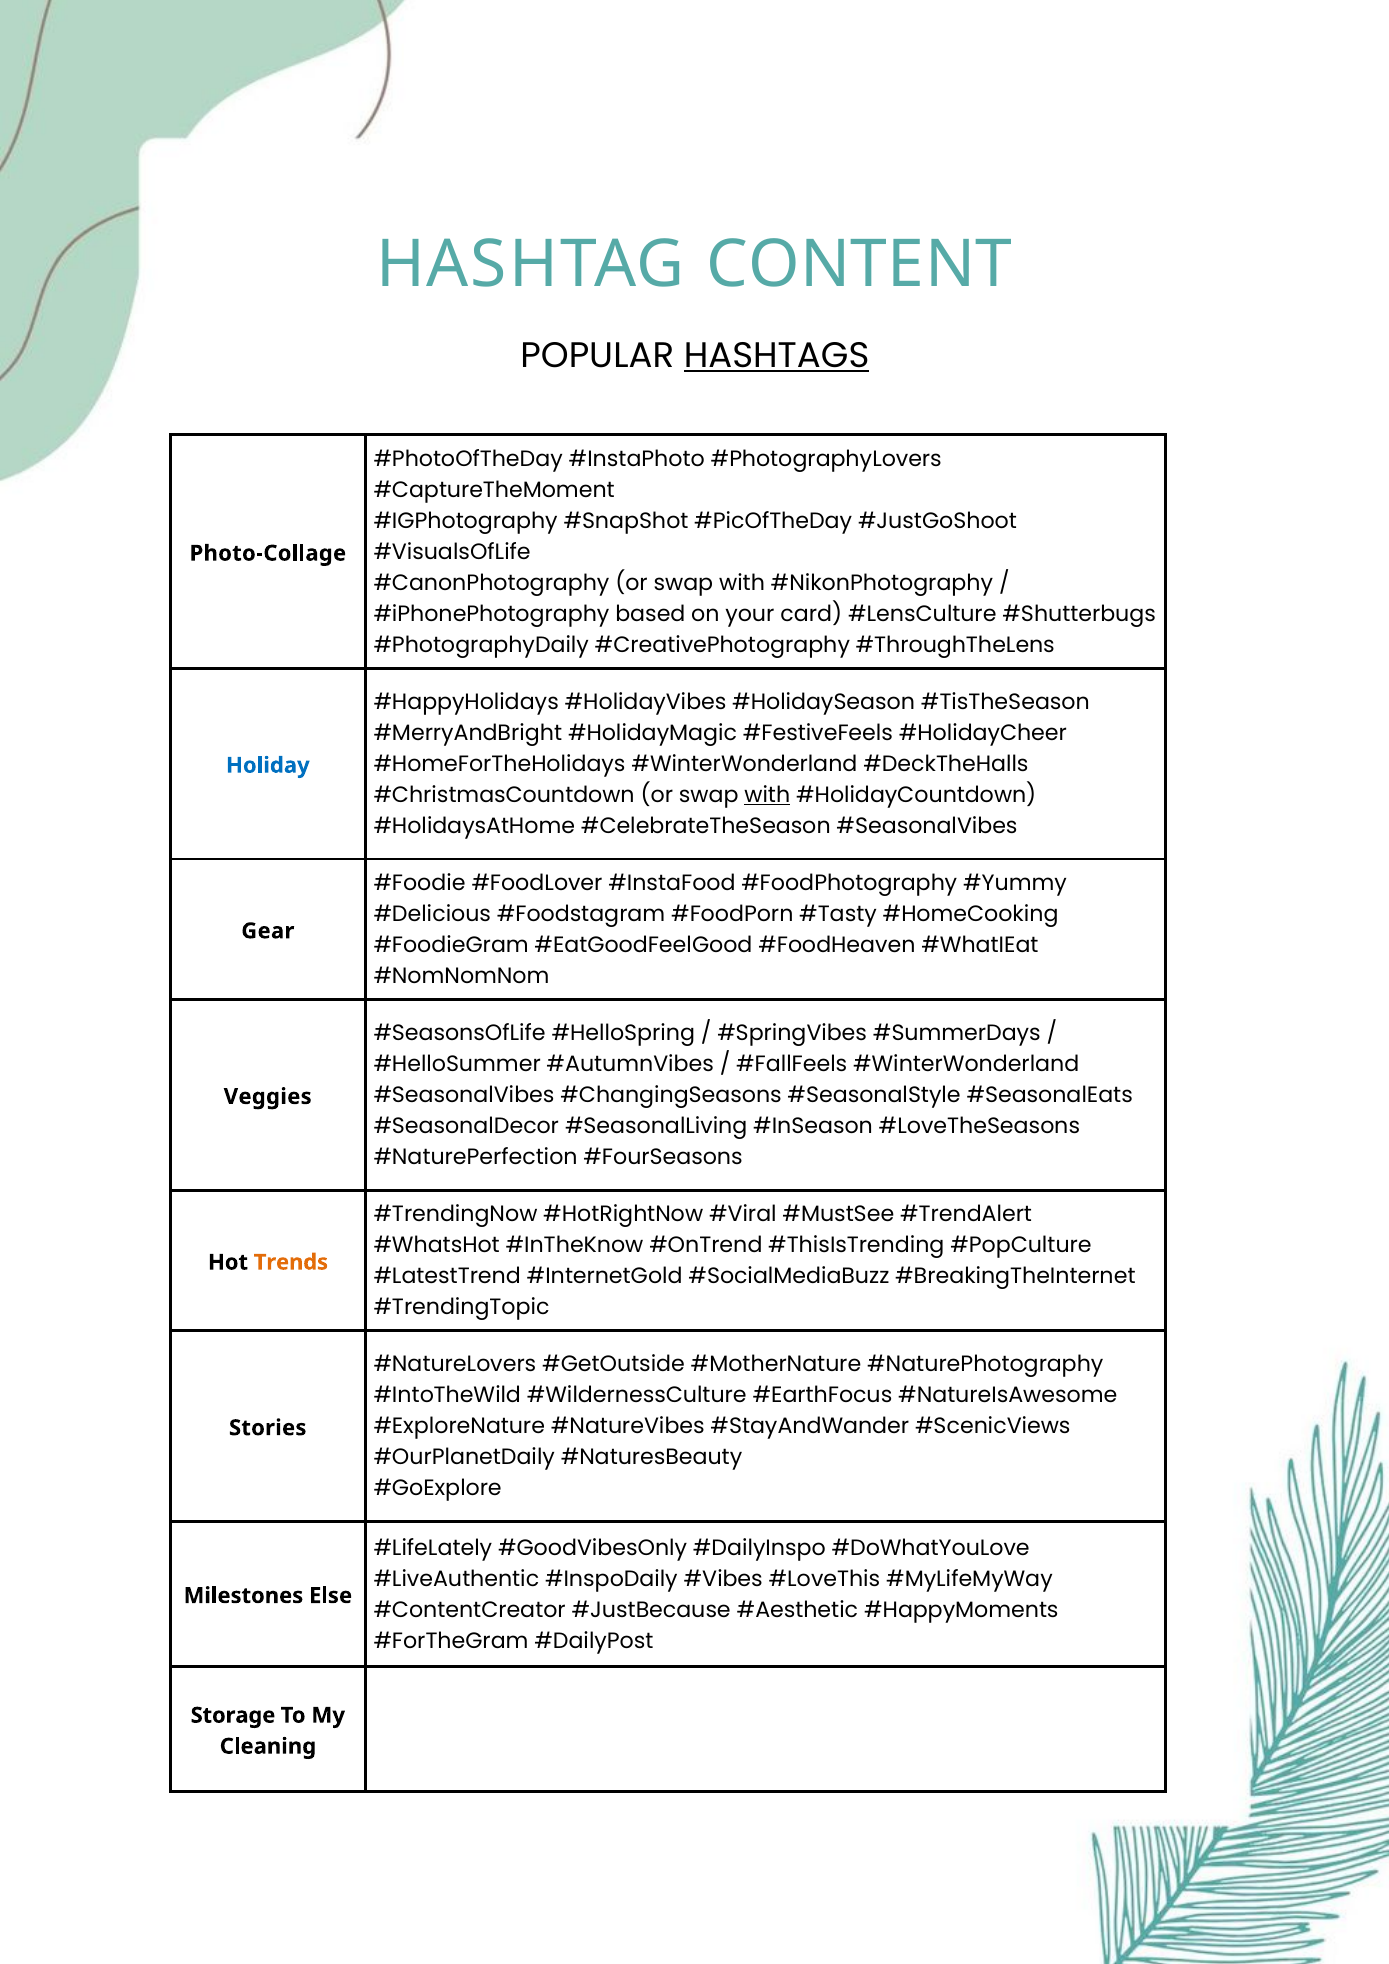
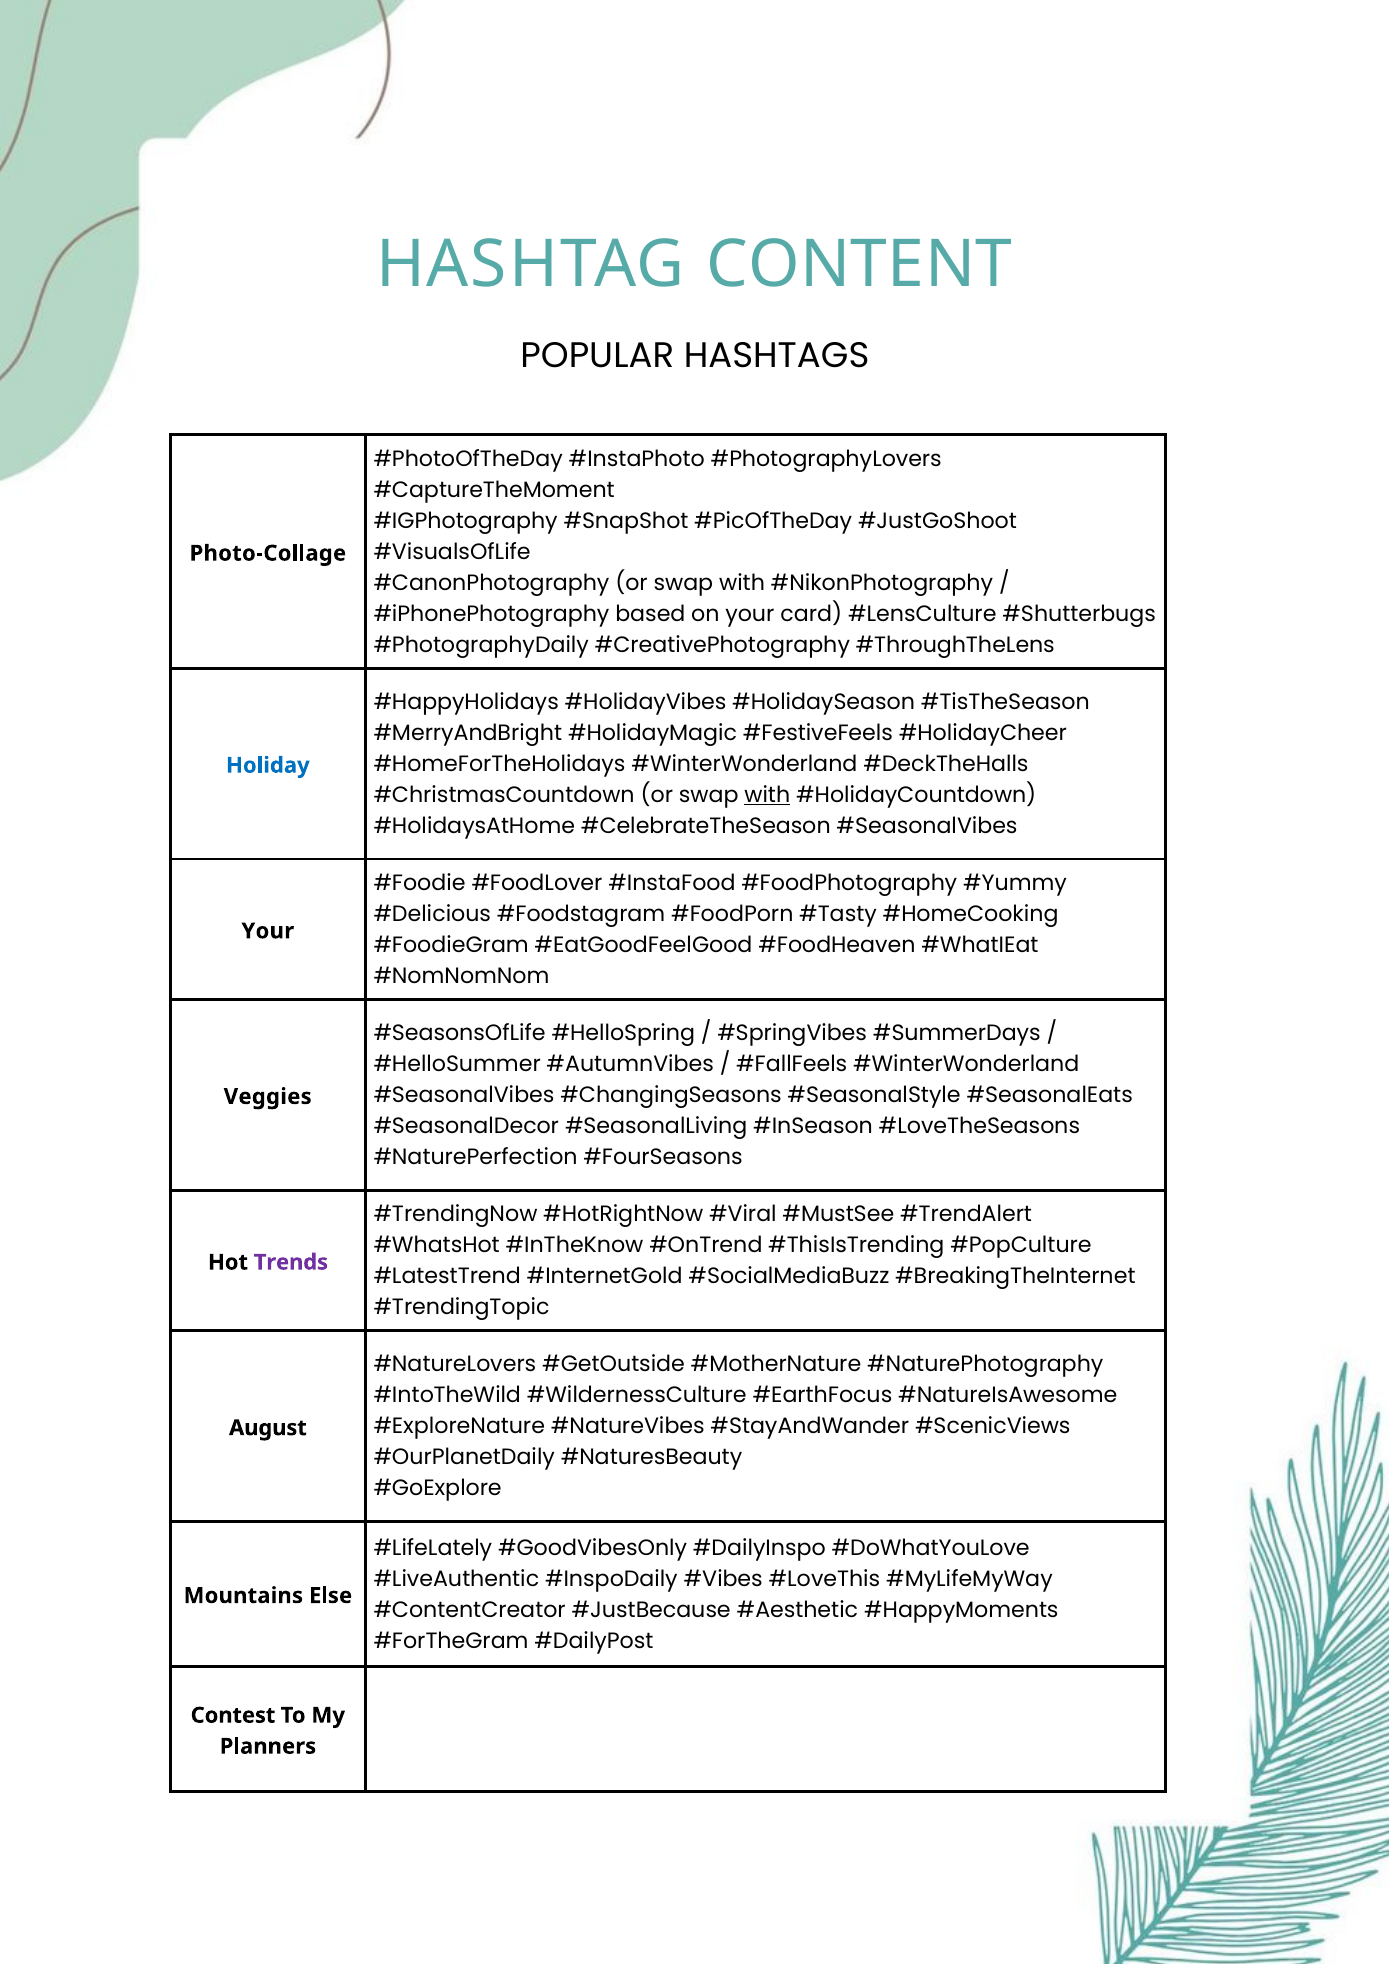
HASHTAGS underline: present -> none (777, 355)
Gear: Gear -> Your (268, 931)
Trends colour: orange -> purple (291, 1262)
Stories: Stories -> August (268, 1427)
Milestones: Milestones -> Mountains (243, 1595)
Storage: Storage -> Contest (233, 1715)
Cleaning: Cleaning -> Planners (268, 1746)
